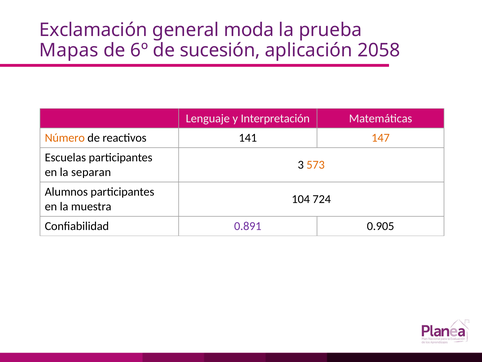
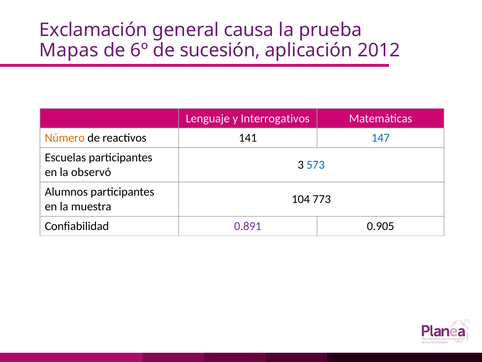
moda: moda -> causa (249, 30)
2058: 2058 -> 2012 (379, 50)
Interpretación: Interpretación -> Interrogativos (275, 118)
147 colour: orange -> blue (381, 138)
573 colour: orange -> blue (316, 165)
separan: separan -> observó (91, 172)
724: 724 -> 773 (322, 199)
